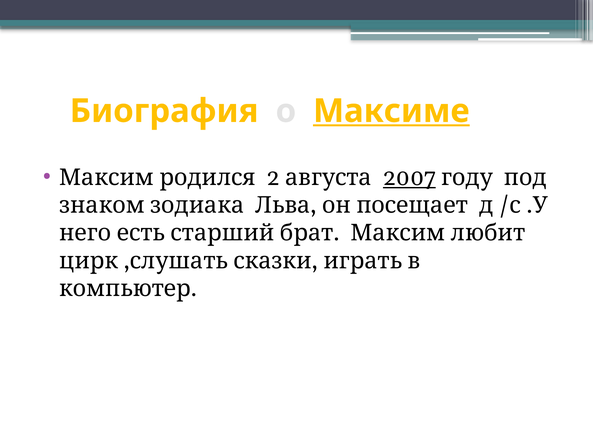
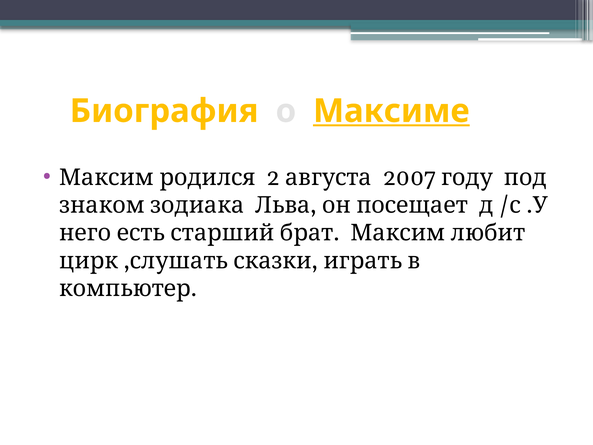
2007 underline: present -> none (409, 178)
